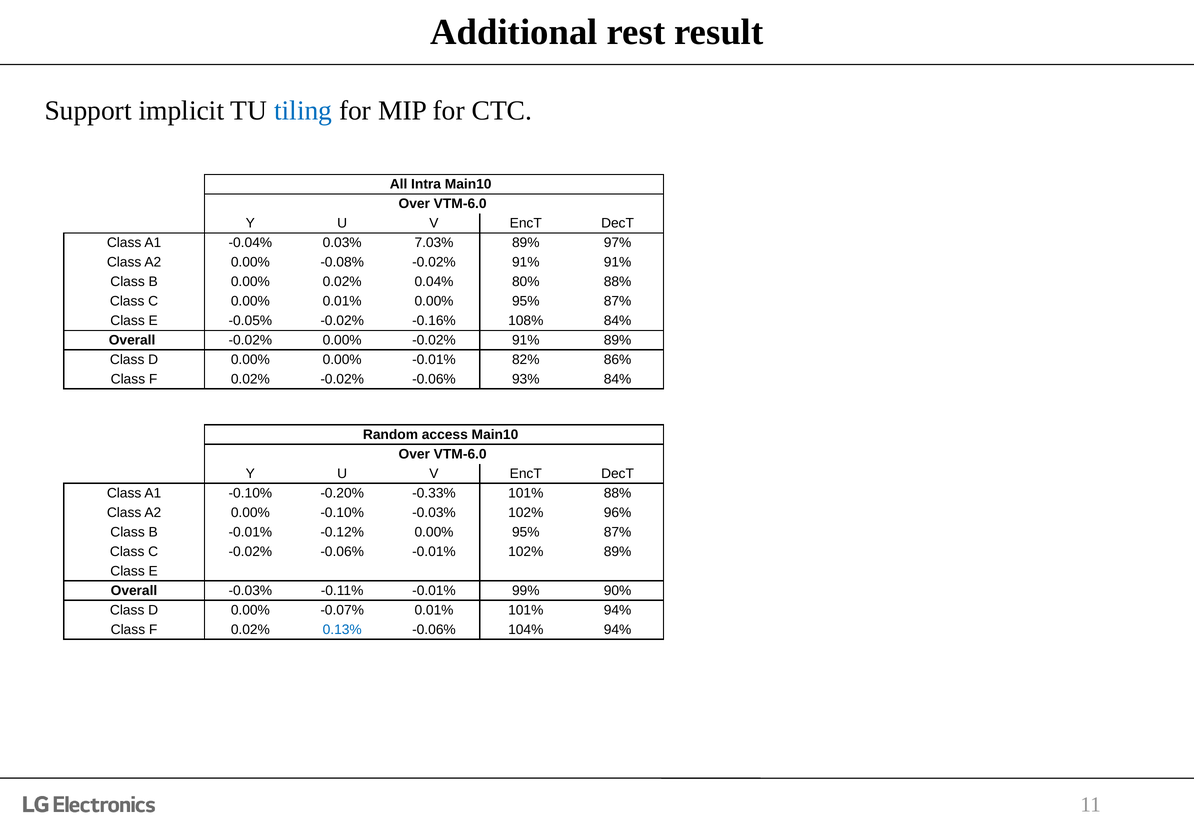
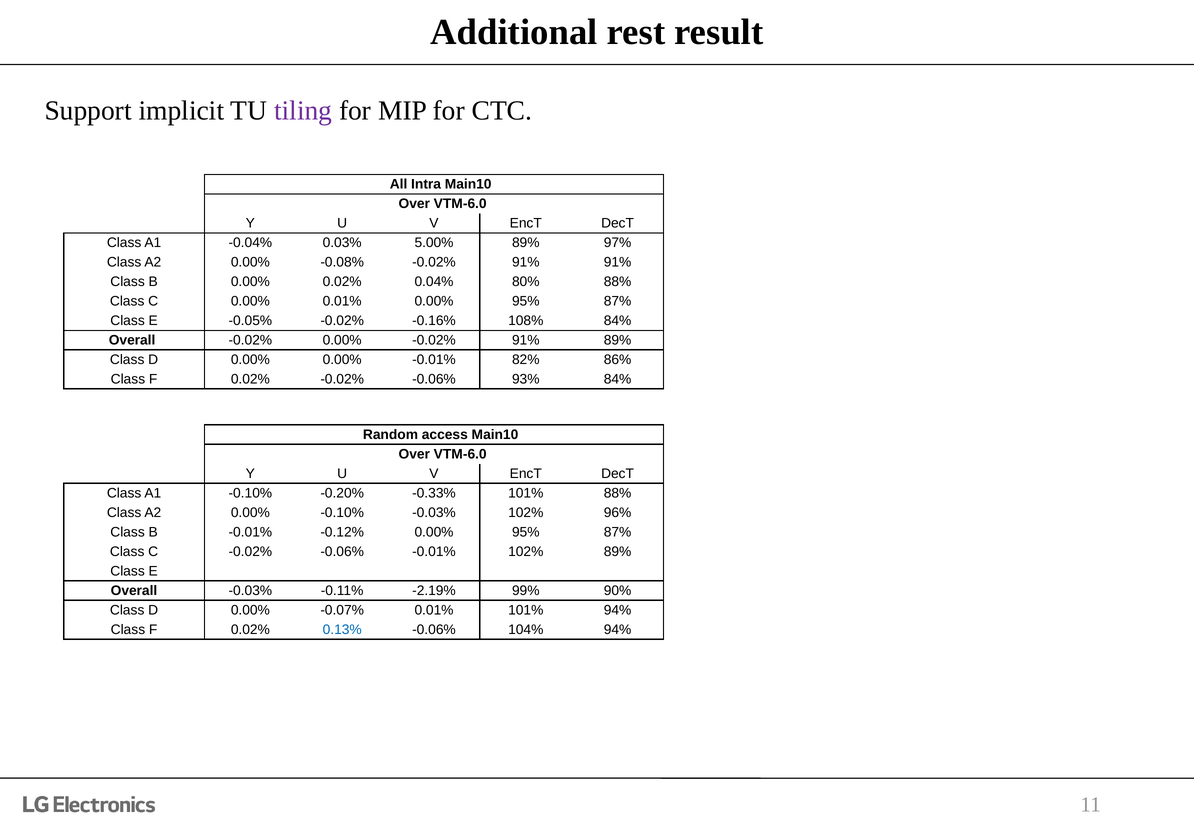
tiling colour: blue -> purple (303, 110)
7.03%: 7.03% -> 5.00% (434, 243)
-0.11% -0.01%: -0.01% -> -2.19% (434, 590)
